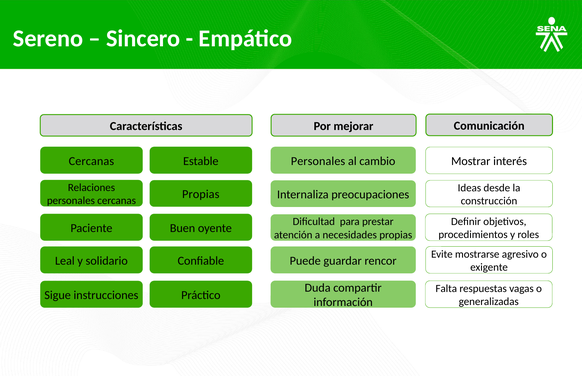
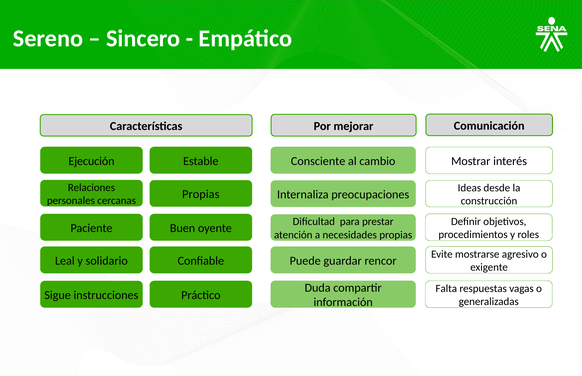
Cercanas: Cercanas -> Ejecución (92, 161)
Personales: Personales -> Consciente (318, 161)
